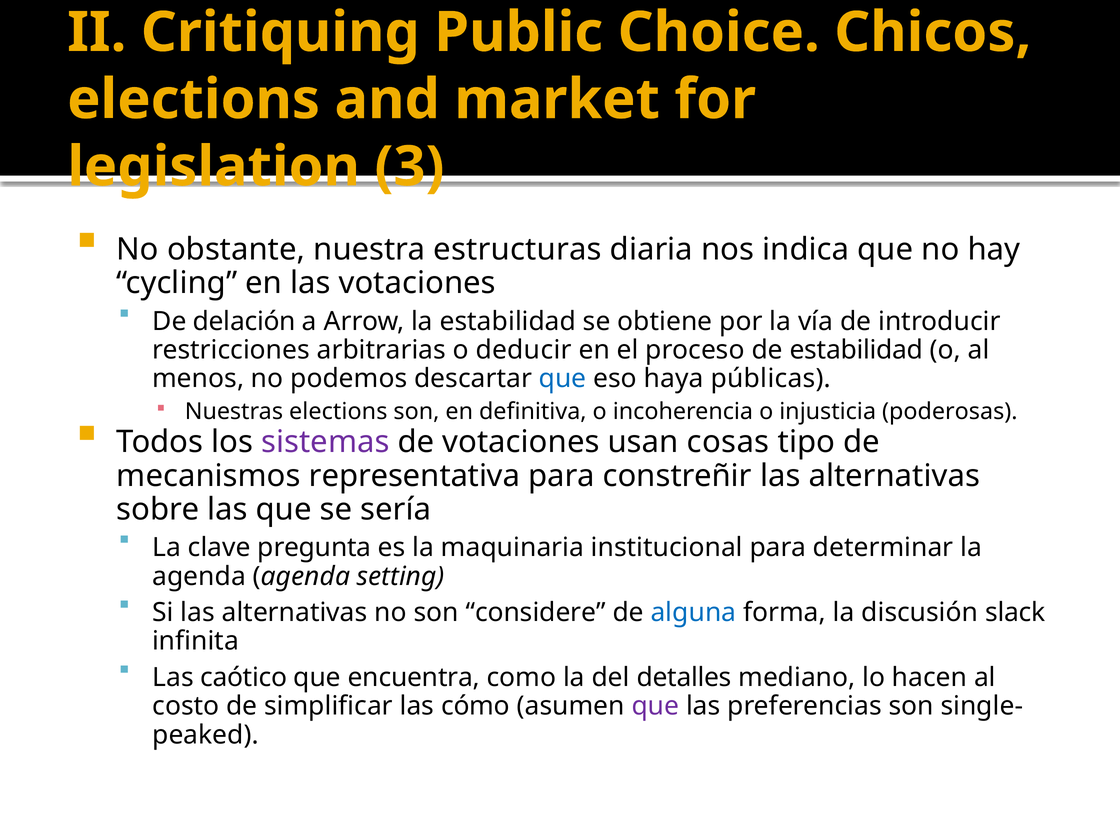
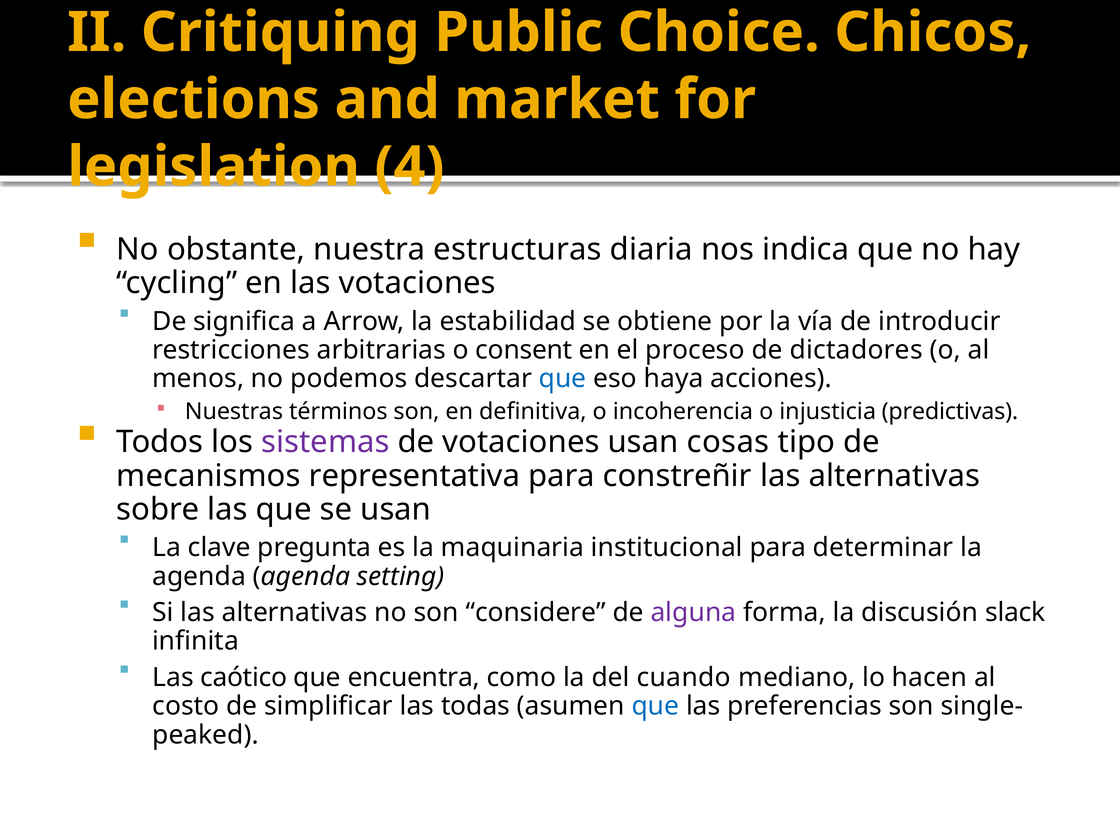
3: 3 -> 4 (409, 167)
delación: delación -> significa (244, 321)
deducir: deducir -> consent (524, 350)
de estabilidad: estabilidad -> dictadores (856, 350)
públicas: públicas -> acciones (771, 379)
Nuestras elections: elections -> términos (338, 412)
poderosas: poderosas -> predictivas (950, 412)
se sería: sería -> usan (396, 509)
alguna colour: blue -> purple (693, 613)
detalles: detalles -> cuando (684, 678)
cómo: cómo -> todas (475, 706)
que colour: purple -> blue (655, 706)
